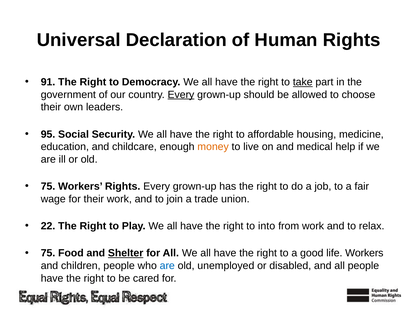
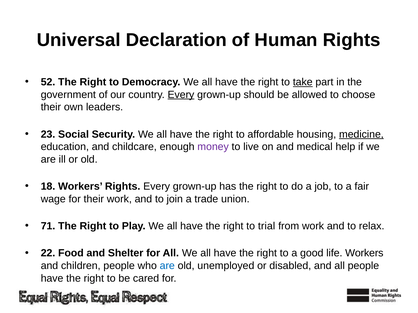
91: 91 -> 52 (48, 82)
95: 95 -> 23 (48, 134)
medicine underline: none -> present (361, 134)
money colour: orange -> purple (213, 147)
75: 75 -> 18 (48, 187)
22: 22 -> 71 (48, 226)
into: into -> trial (267, 226)
75: 75 -> 22 (48, 254)
Shelter underline: present -> none (126, 254)
